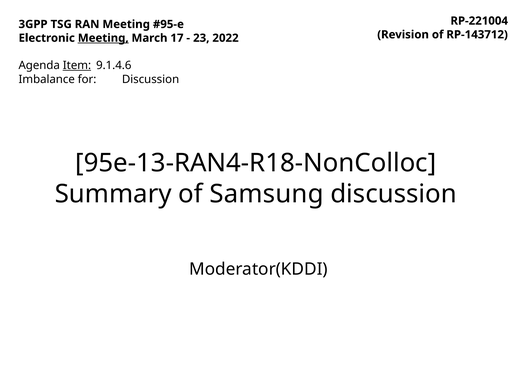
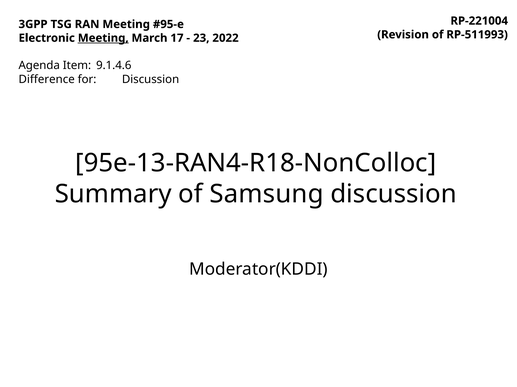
RP-143712: RP-143712 -> RP-511993 (477, 35)
Item underline: present -> none (77, 66)
Imbalance: Imbalance -> Difference (47, 79)
